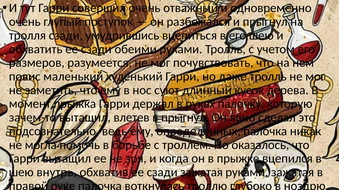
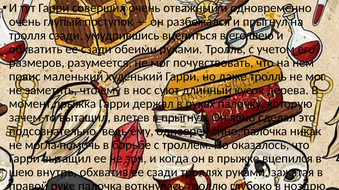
ему определенных: определенных -> одновременно (198, 132)
сзади зажатая: зажатая -> троллях (202, 173)
